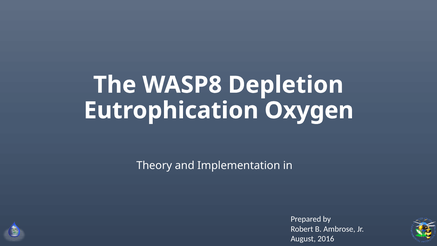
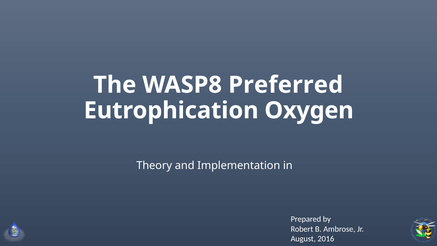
Depletion: Depletion -> Preferred (286, 85)
